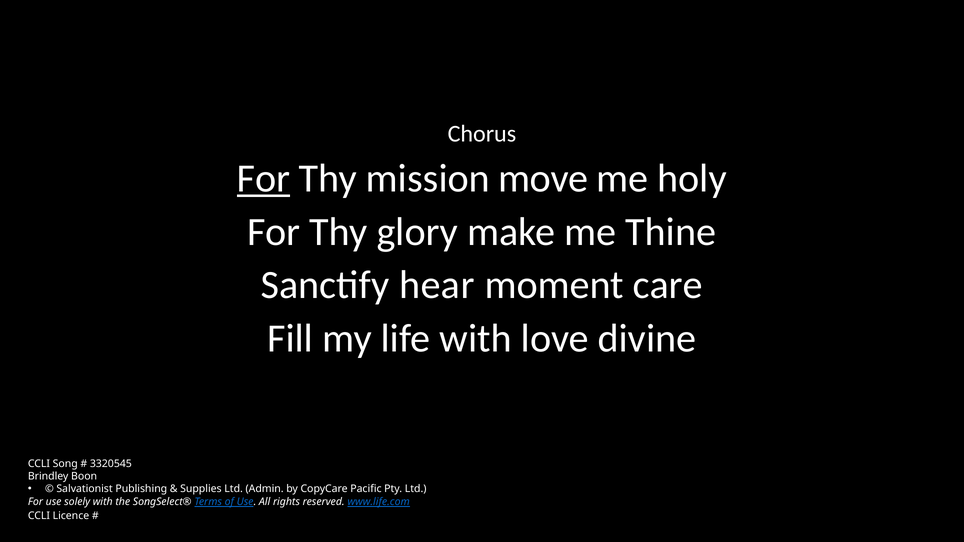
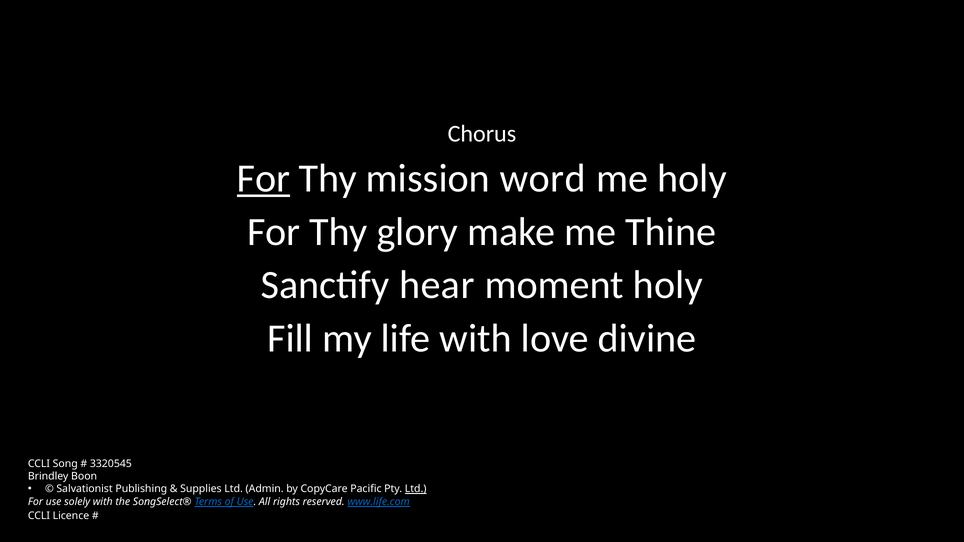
move: move -> word (543, 178)
moment care: care -> holy (668, 285)
Ltd underline: none -> present (416, 489)
